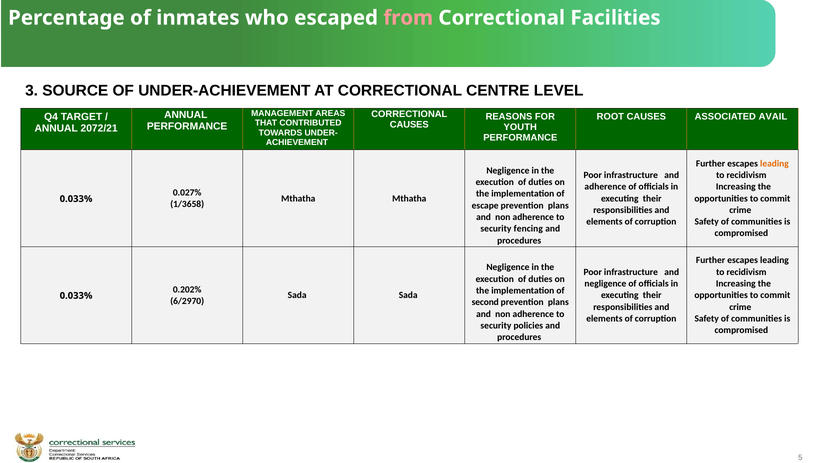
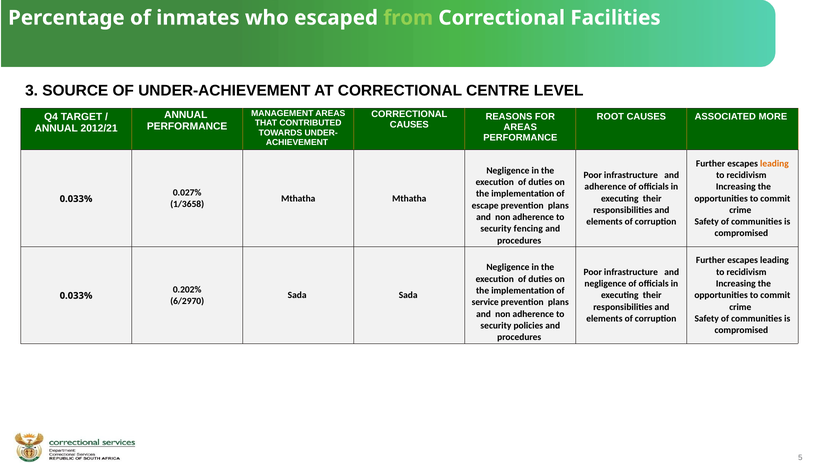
from colour: pink -> light green (408, 18)
AVAIL: AVAIL -> MORE (773, 117)
YOUTH: YOUTH -> AREAS (520, 127)
2072/21: 2072/21 -> 2012/21 (99, 129)
second: second -> service (485, 302)
